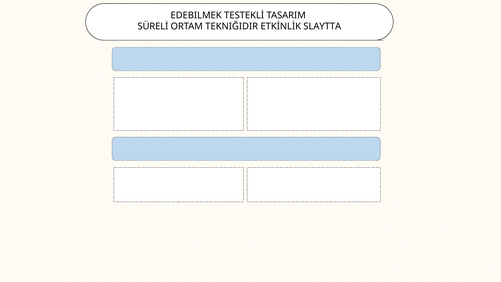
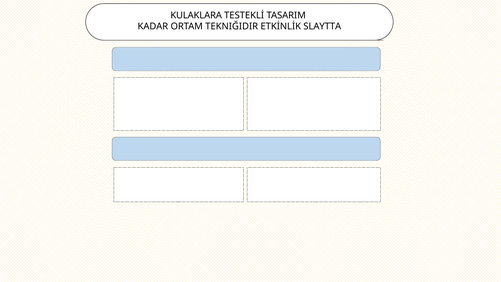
EDEBILMEK: EDEBILMEK -> KULAKLARA (196, 15)
SÜRELİ: SÜRELİ -> KADAR (153, 27)
